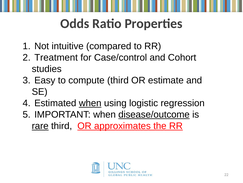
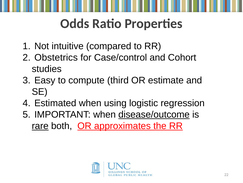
Treatment: Treatment -> Obstetrics (56, 57)
when underline: present -> none (90, 103)
rare third: third -> both (62, 125)
